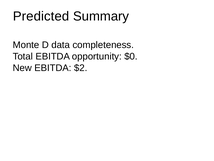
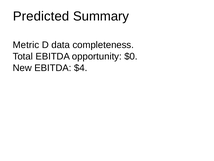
Monte: Monte -> Metric (26, 45)
$2: $2 -> $4 (81, 68)
